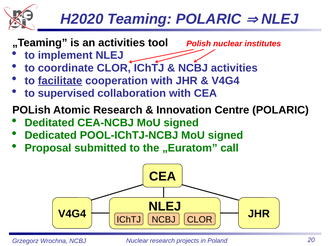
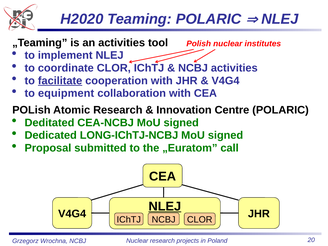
supervised: supervised -> equipment (66, 93)
POOL-IChTJ-NCBJ: POOL-IChTJ-NCBJ -> LONG-IChTJ-NCBJ (129, 135)
NLEJ underline: none -> present (165, 206)
